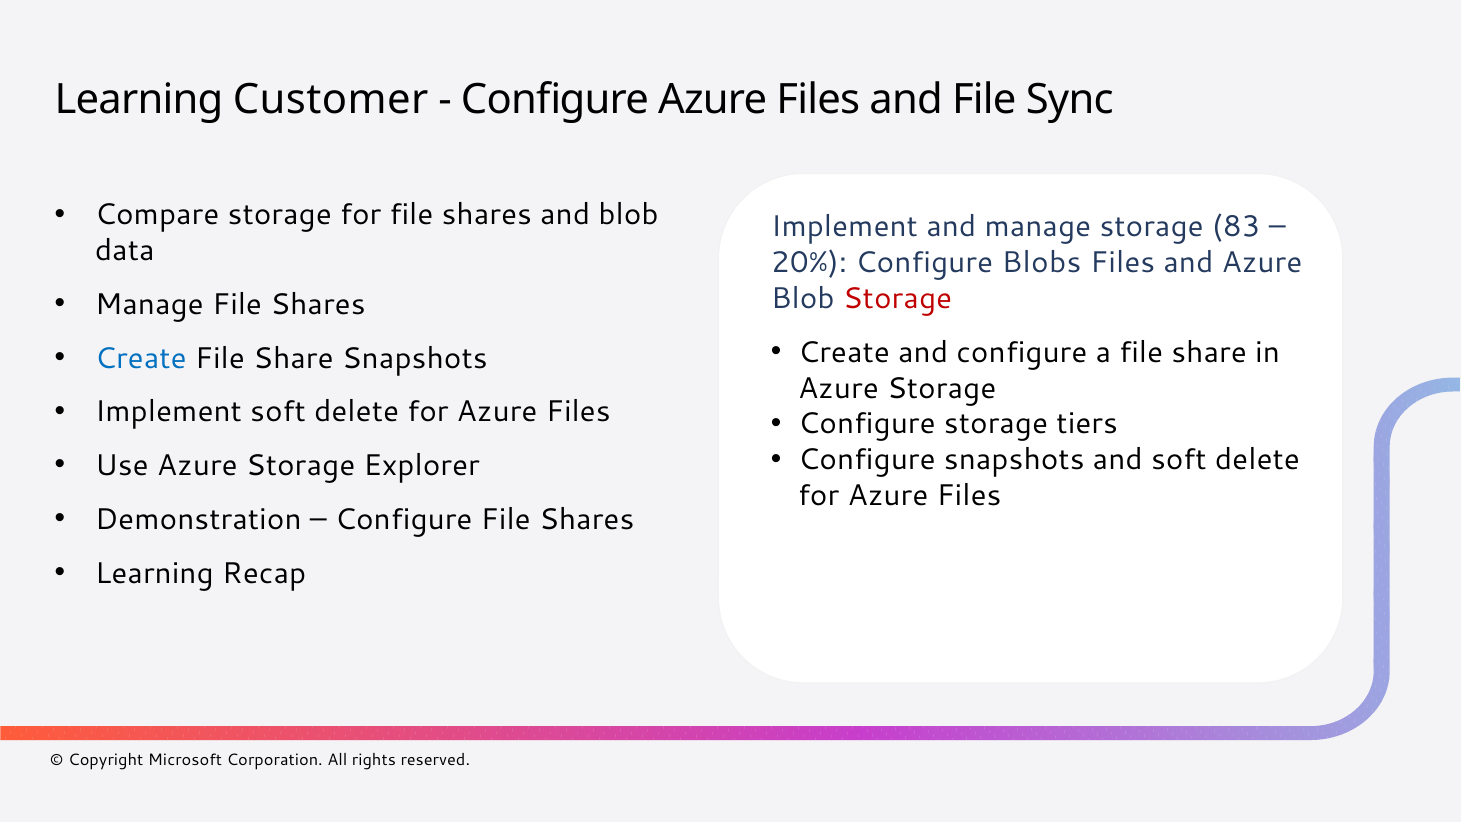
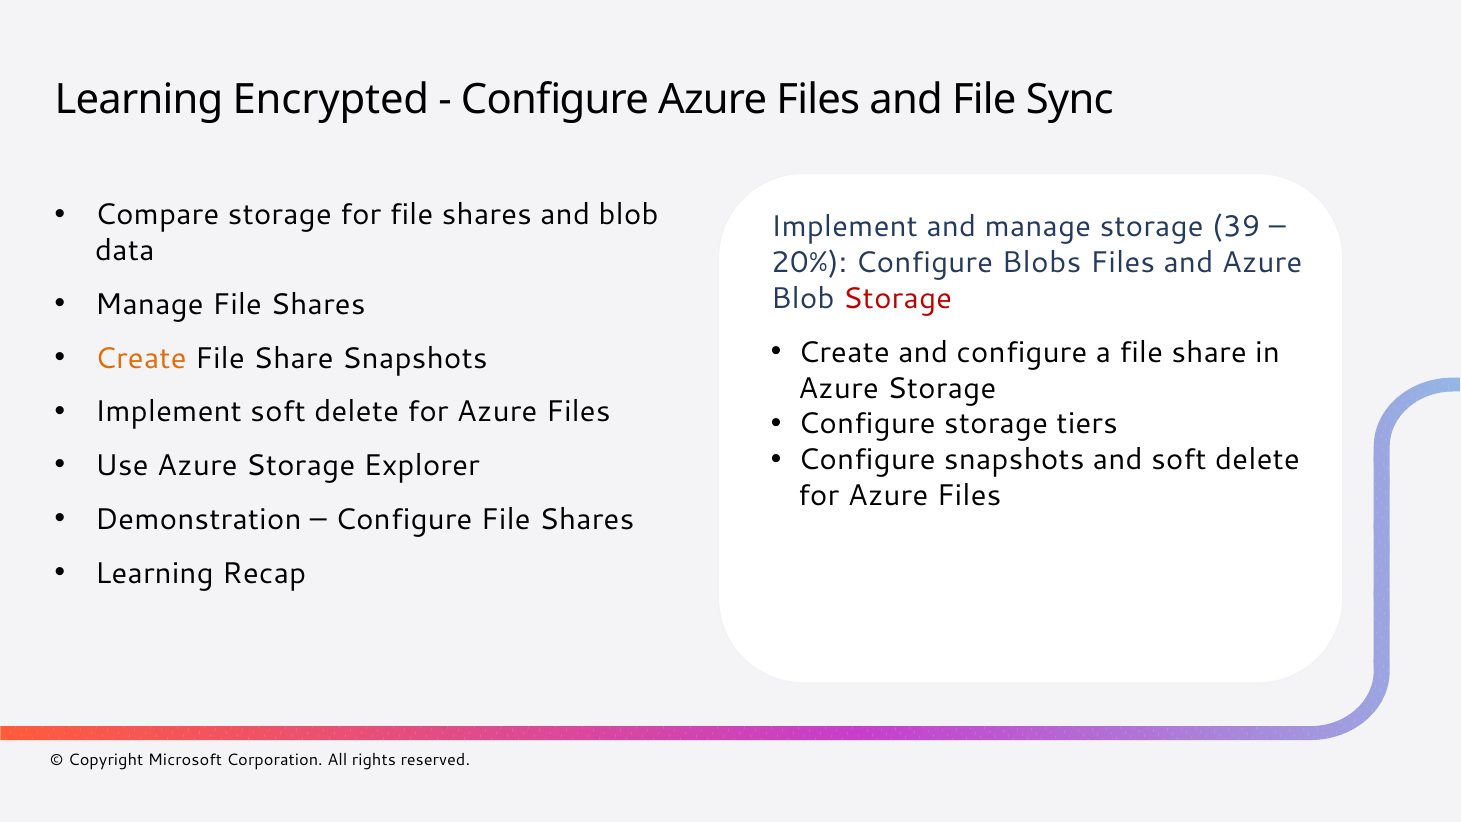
Customer: Customer -> Encrypted (331, 100)
83: 83 -> 39 (1236, 227)
Create colour: blue -> orange (141, 358)
